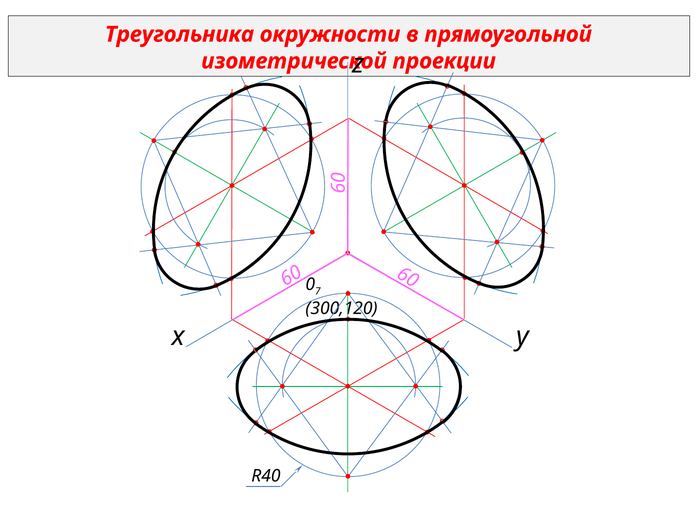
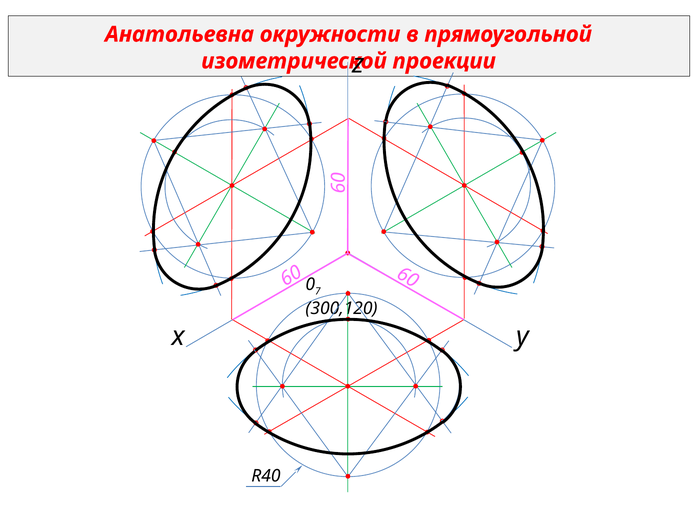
Треугольника: Треугольника -> Анатольевна (179, 34)
